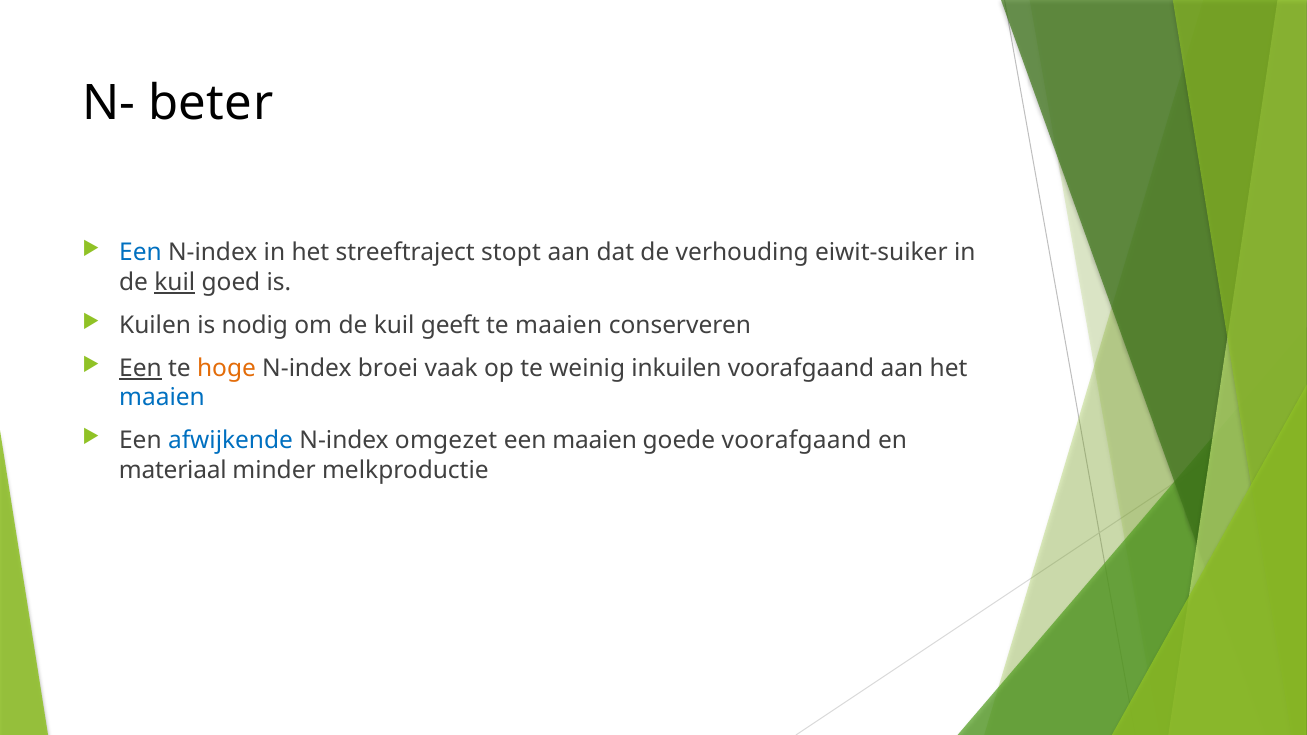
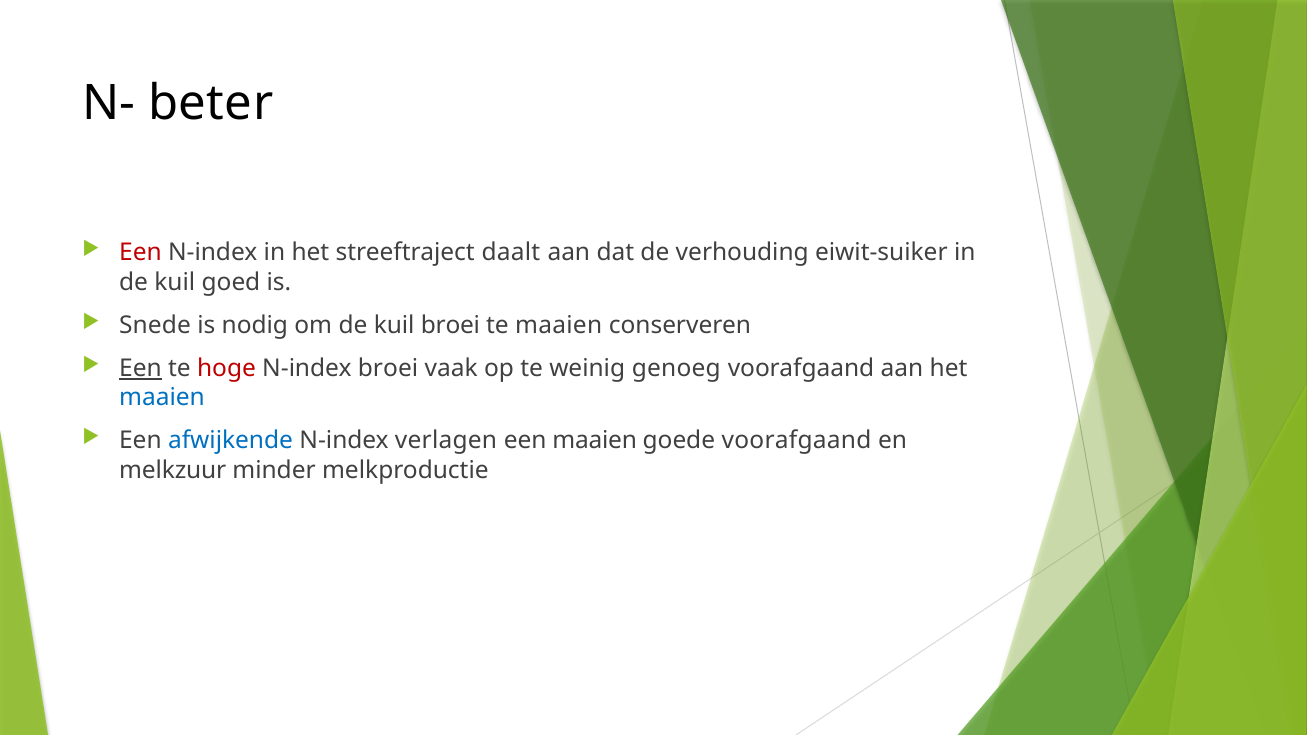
Een colour: blue -> red (140, 253)
stopt: stopt -> daalt (511, 253)
kuil underline: present -> none (175, 282)
Kuilen: Kuilen -> Snede (155, 325)
kuil geeft: geeft -> broei (450, 325)
hoge colour: orange -> red (226, 368)
inkuilen: inkuilen -> genoeg (676, 368)
omgezet: omgezet -> verlagen (446, 441)
materiaal: materiaal -> melkzuur (173, 470)
